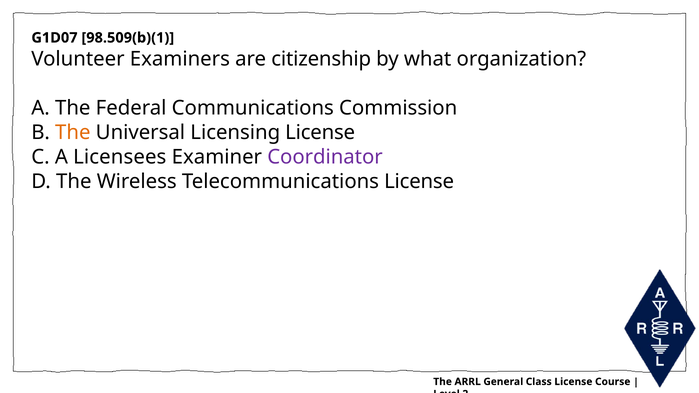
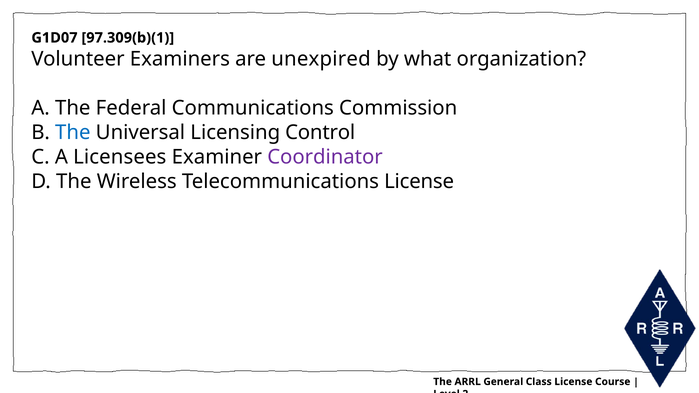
98.509(b)(1: 98.509(b)(1 -> 97.309(b)(1 (128, 38)
citizenship: citizenship -> unexpired (321, 59)
The colour: orange -> blue (73, 133)
Licensing License: License -> Control (320, 133)
